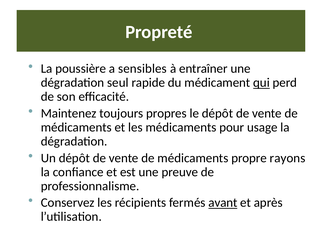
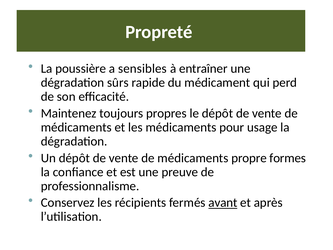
seul: seul -> sûrs (118, 83)
qui underline: present -> none (261, 83)
rayons: rayons -> formes (288, 158)
